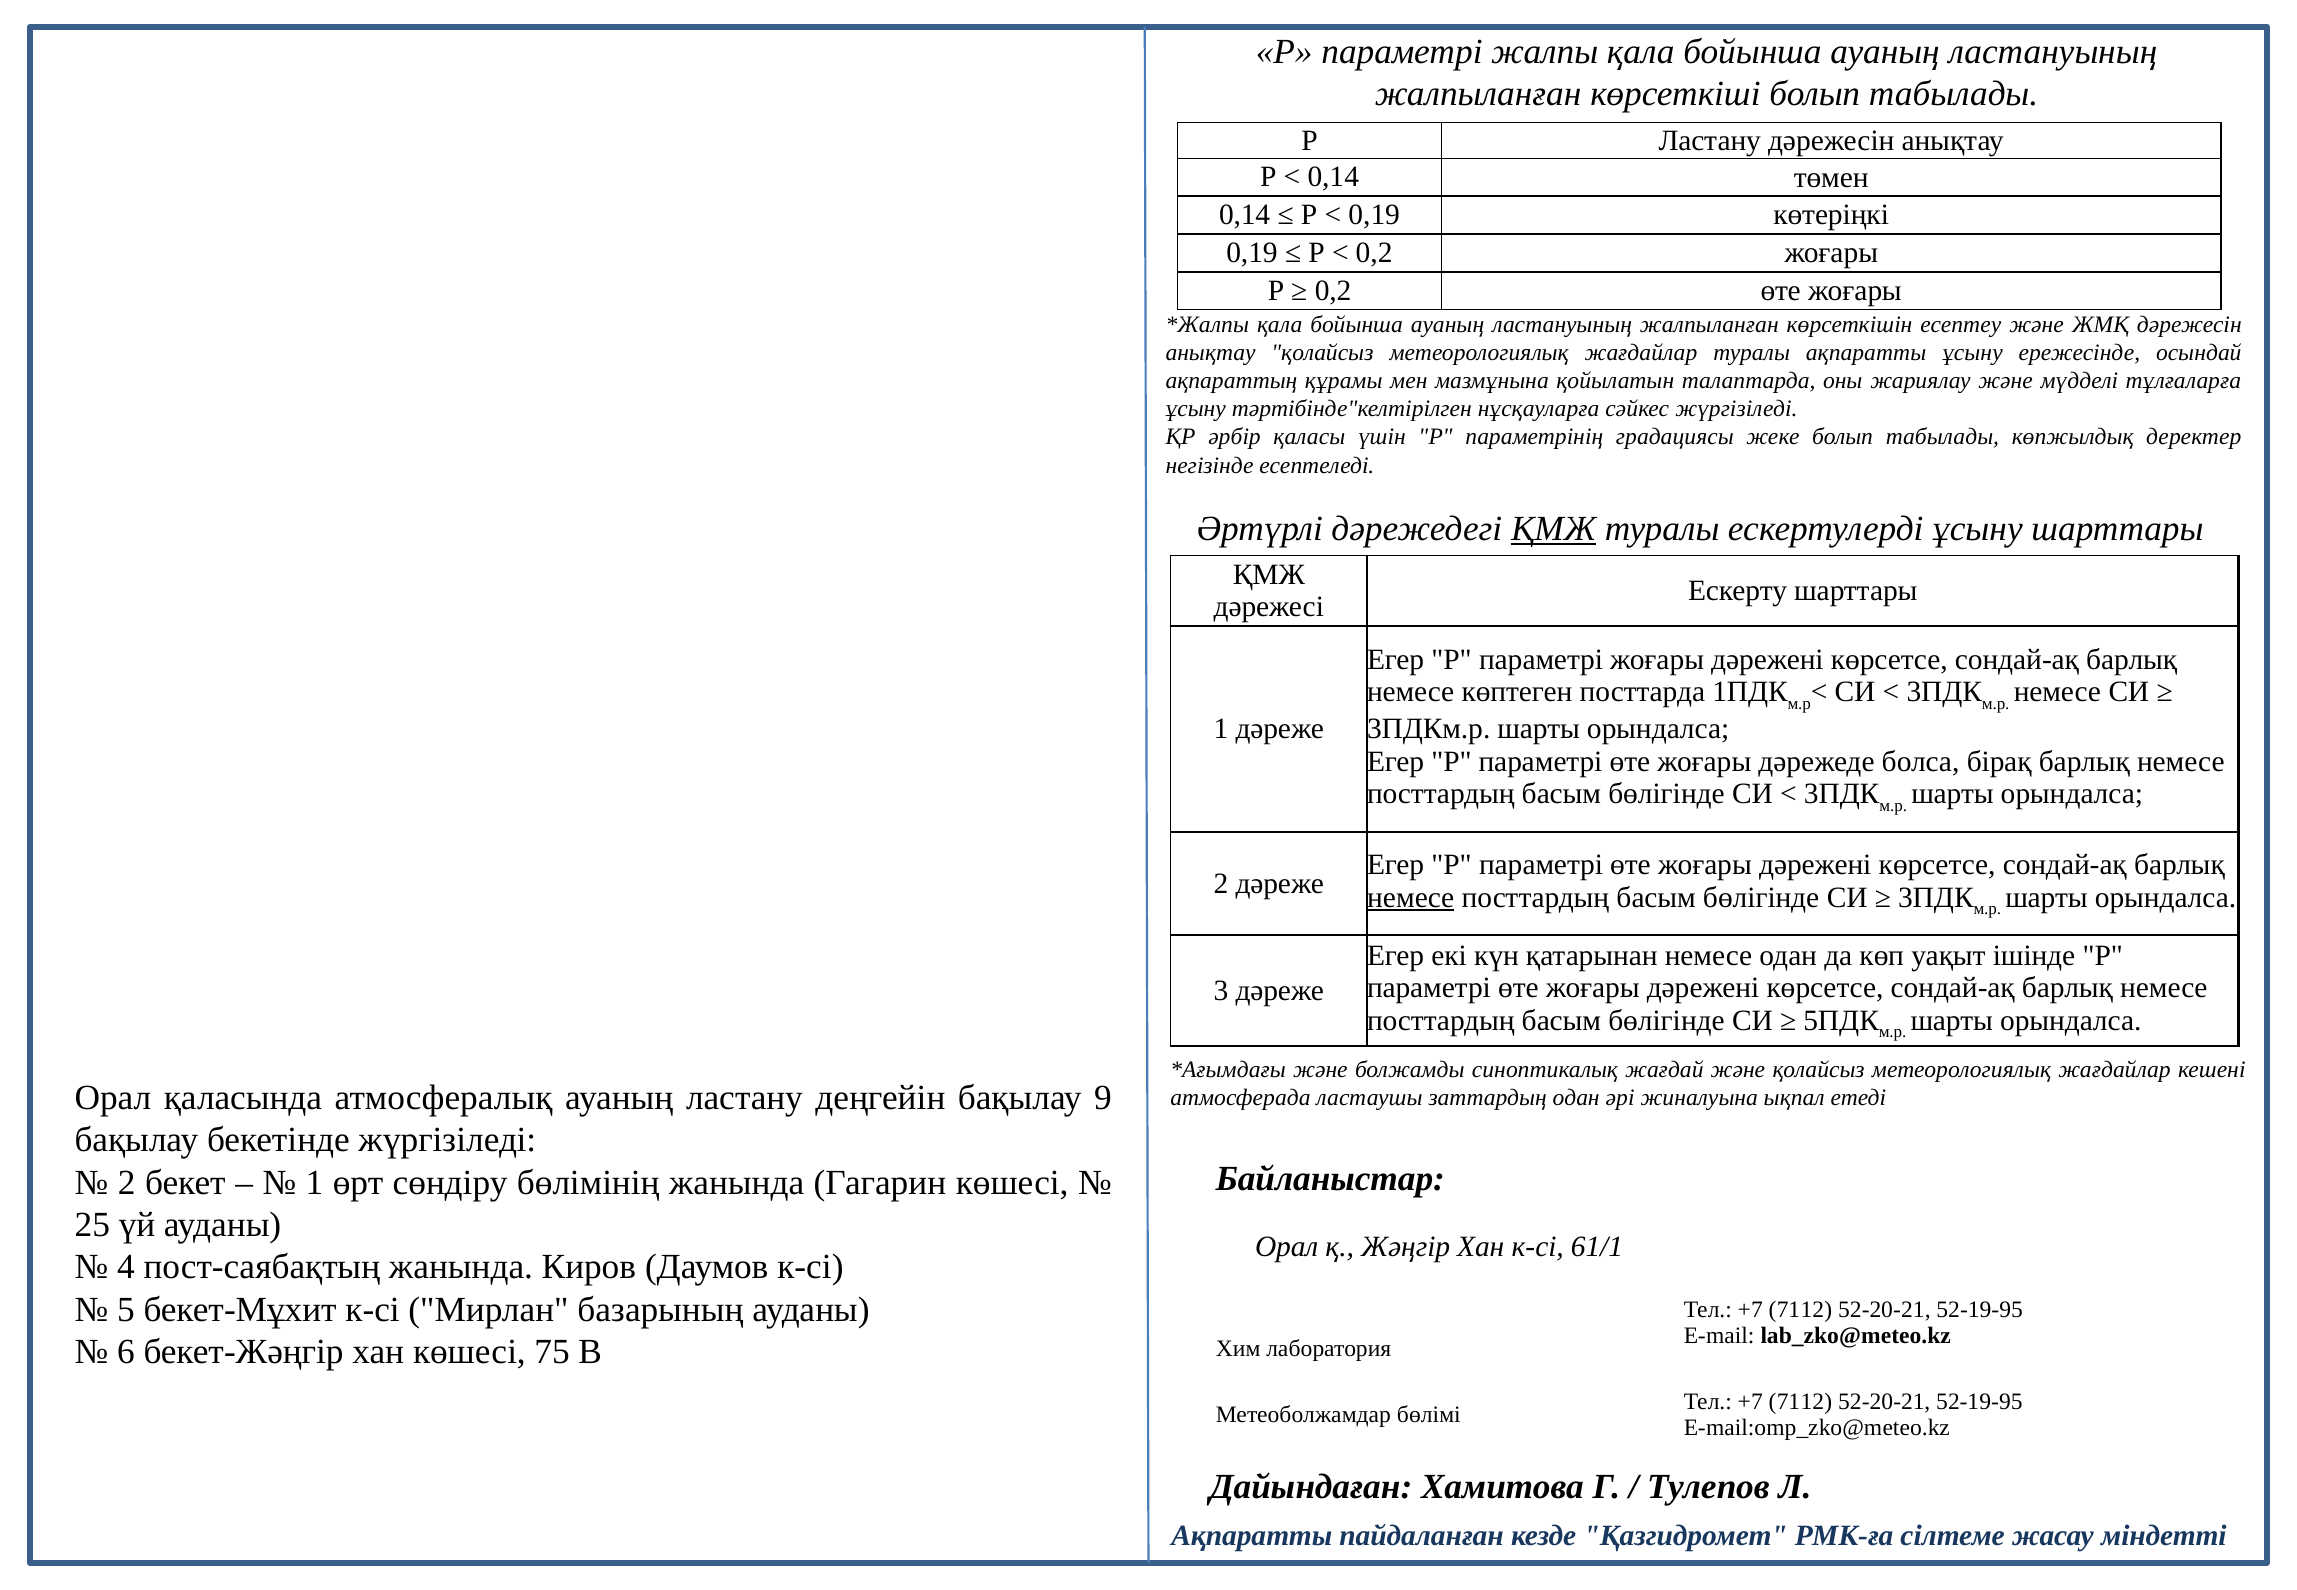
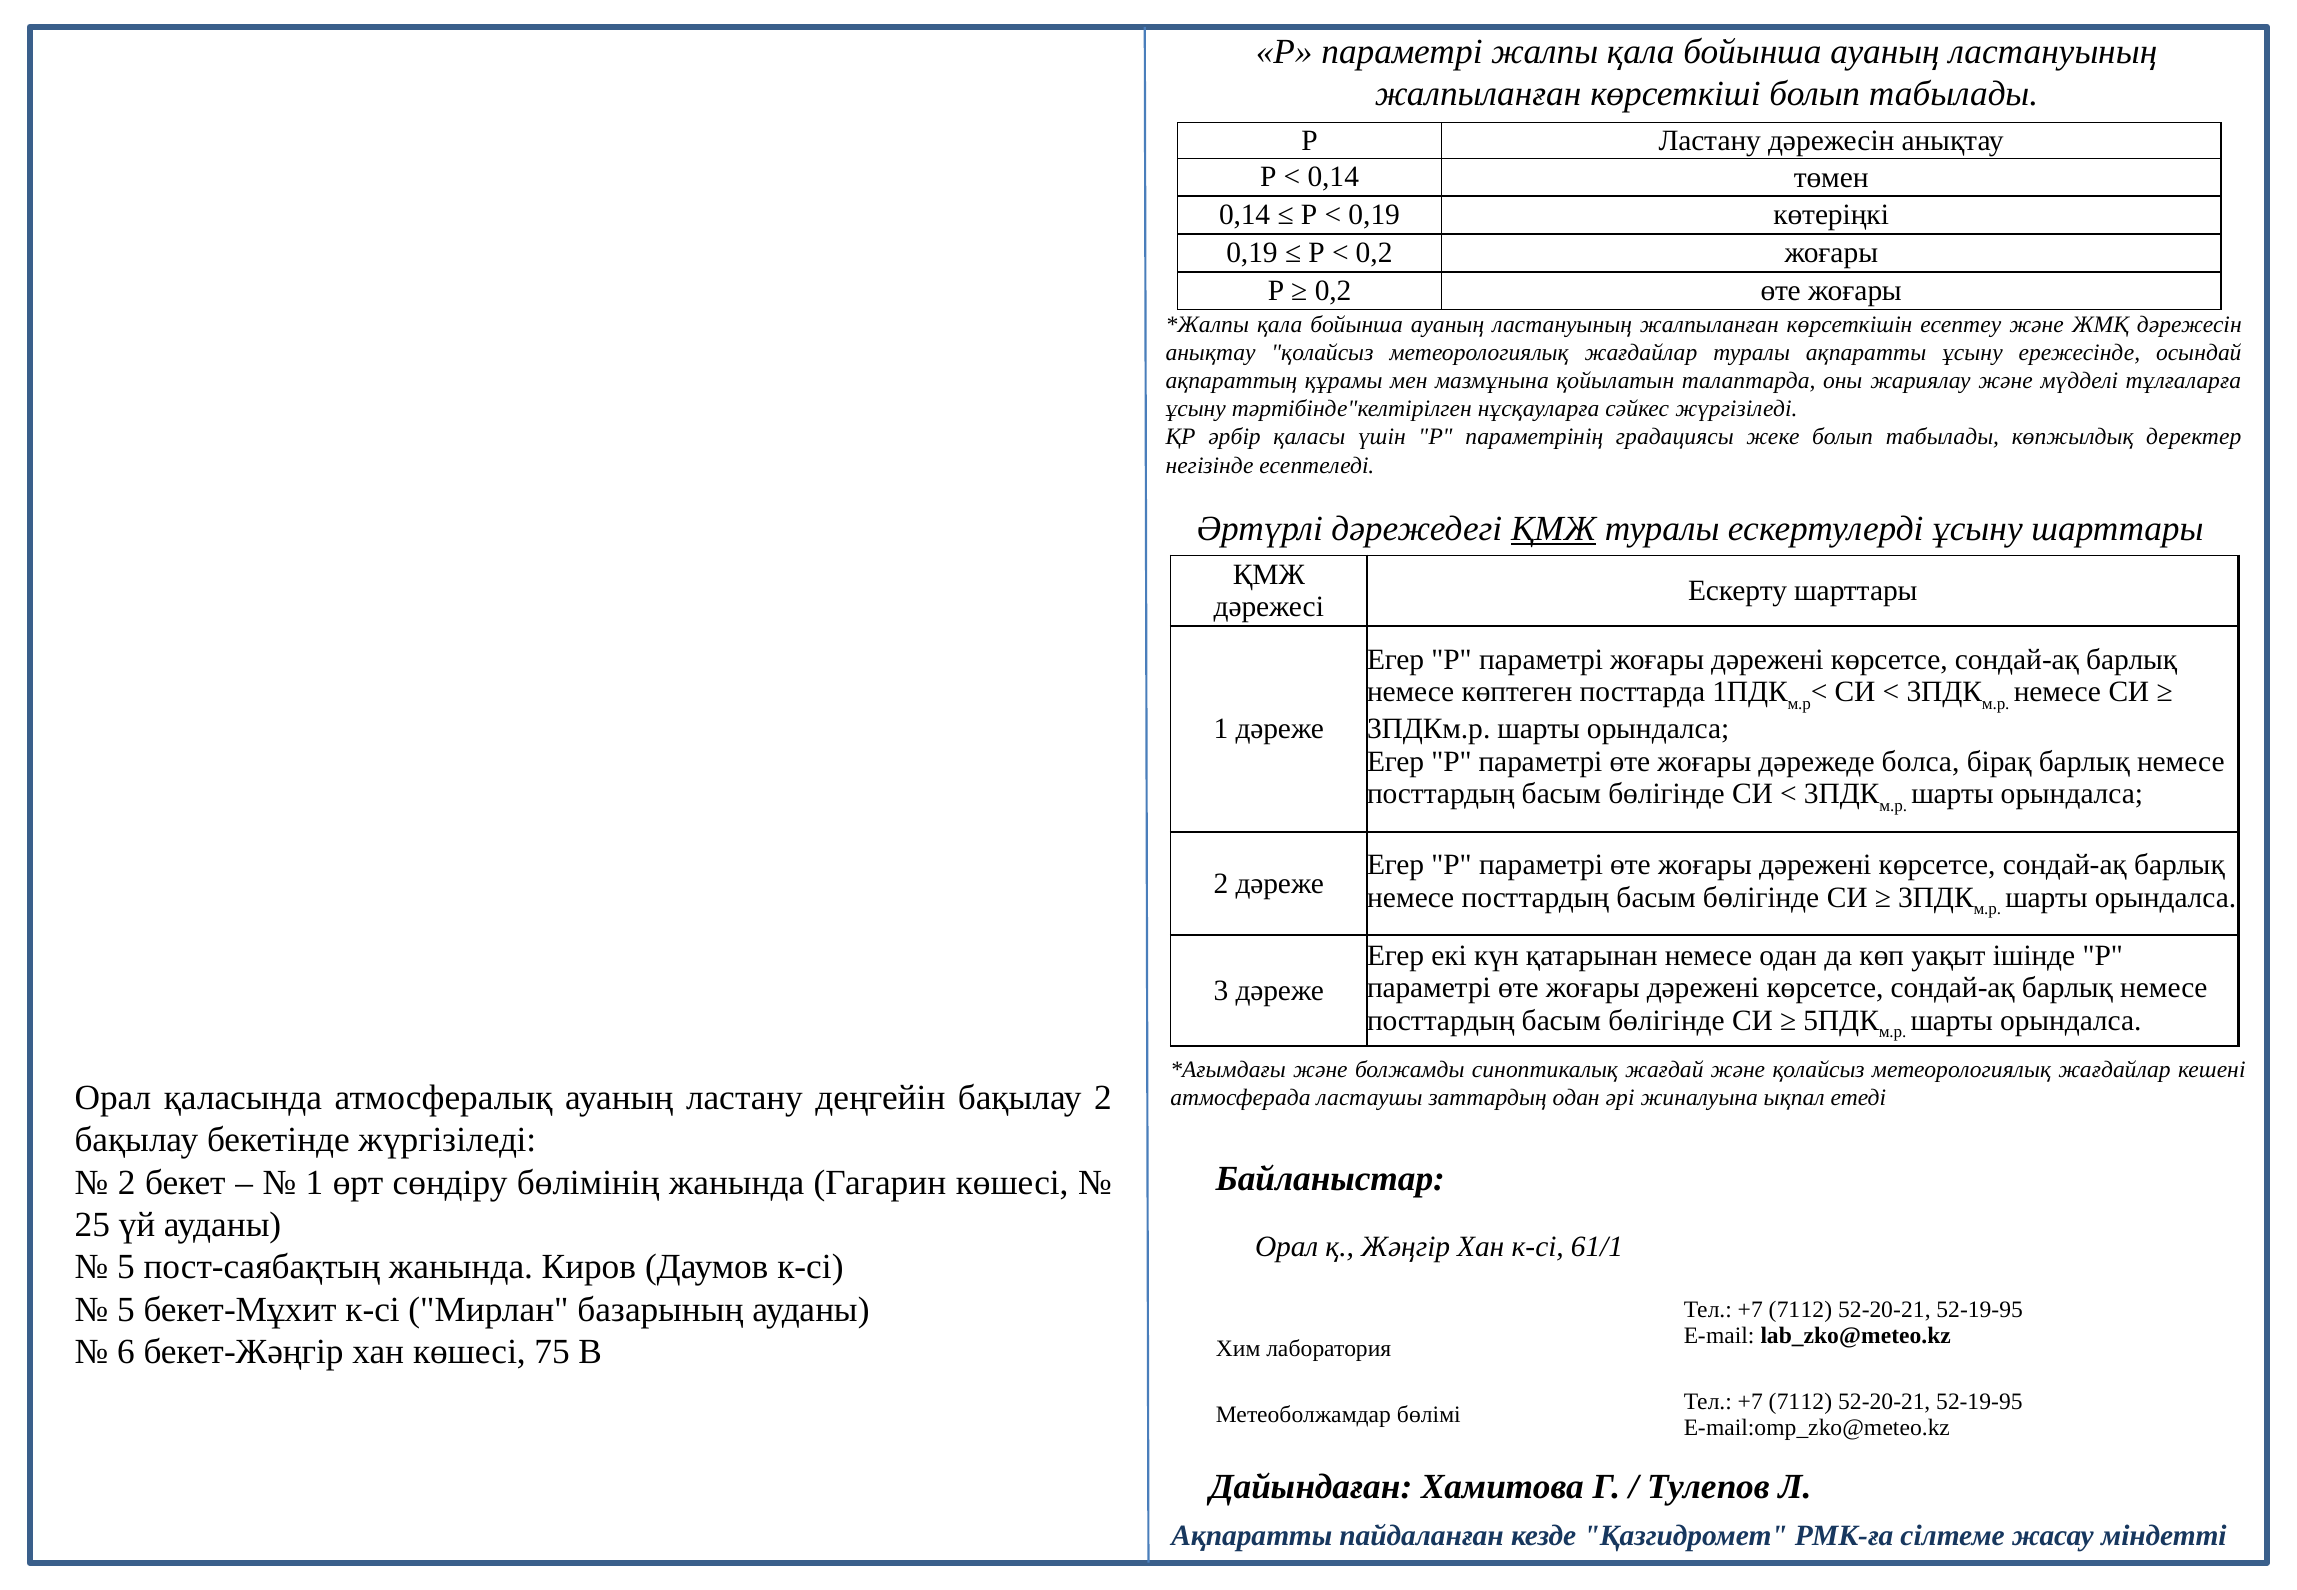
немесе underline: present -> none (1411, 898)
бақылау 9: 9 -> 2 (1103, 1098)
4: 4 -> 5 (126, 1267)
